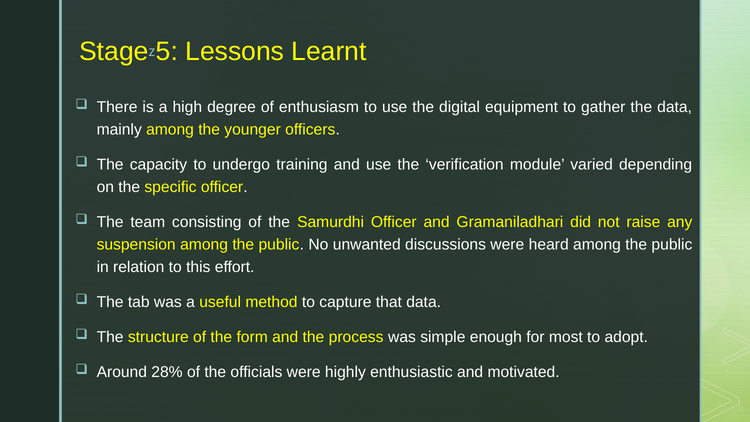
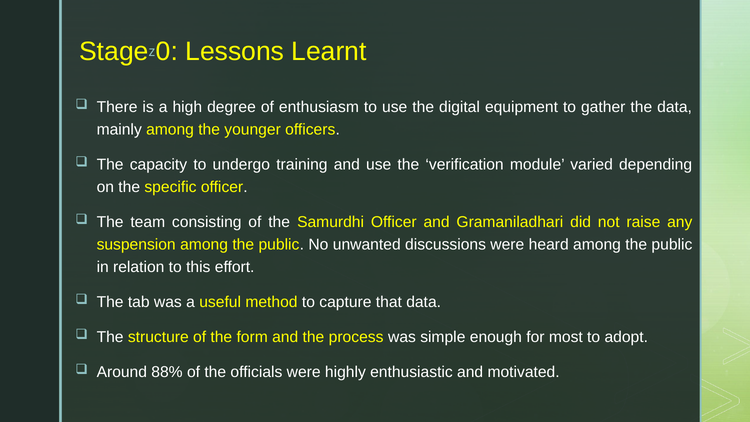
5: 5 -> 0 (167, 51)
28%: 28% -> 88% (167, 372)
